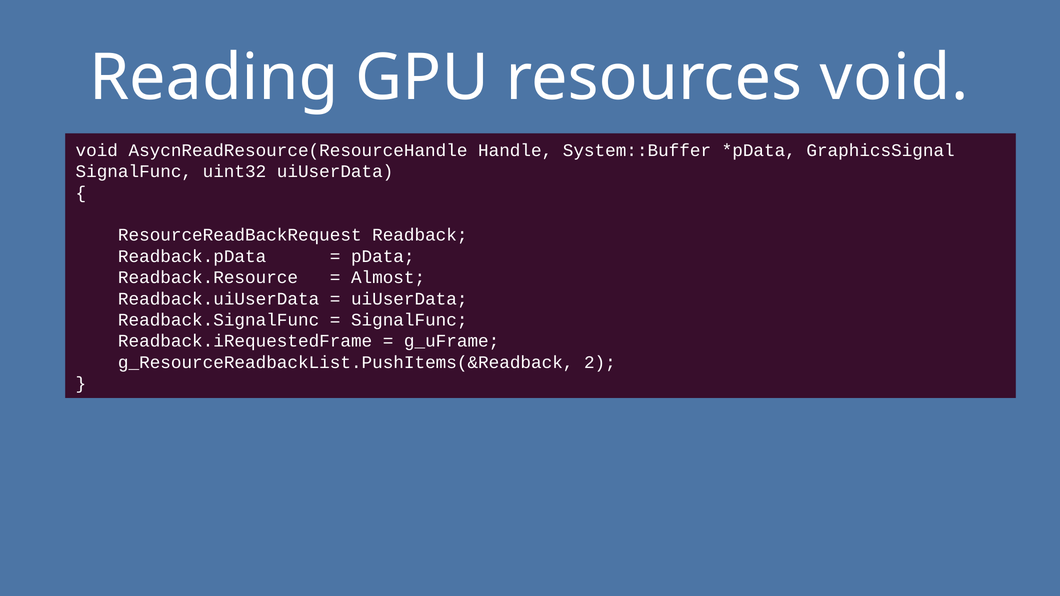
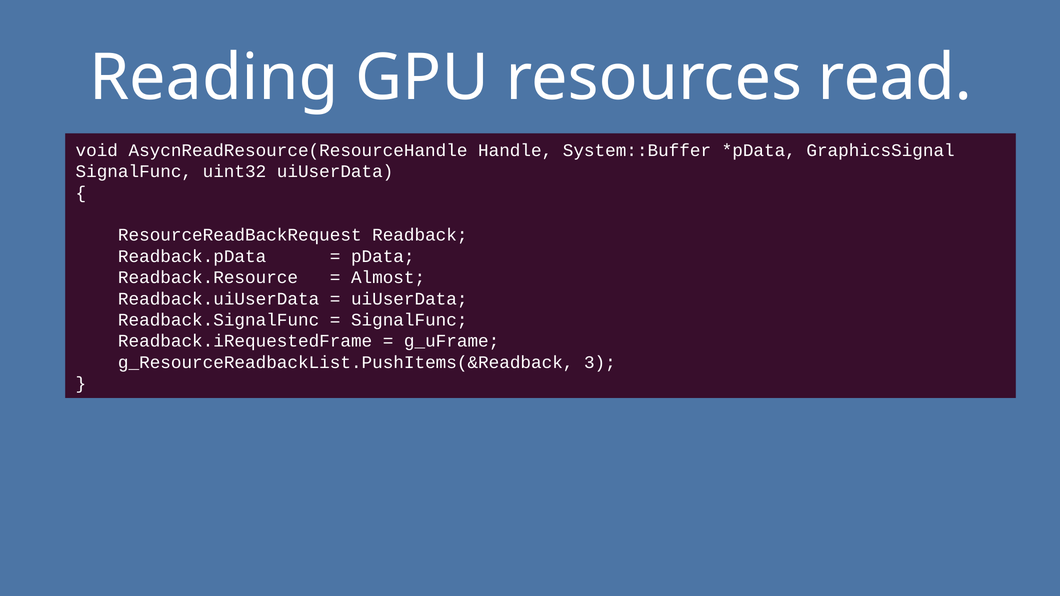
resources void: void -> read (895, 78)
2: 2 -> 3 (600, 362)
